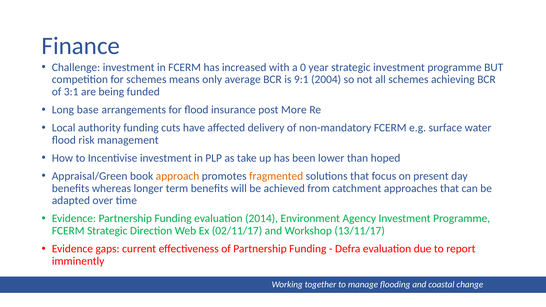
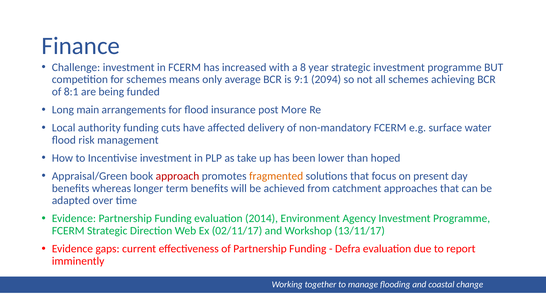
0: 0 -> 8 (303, 67)
2004: 2004 -> 2094 (326, 80)
3:1: 3:1 -> 8:1 (71, 92)
base: base -> main (88, 110)
approach colour: orange -> red (177, 176)
